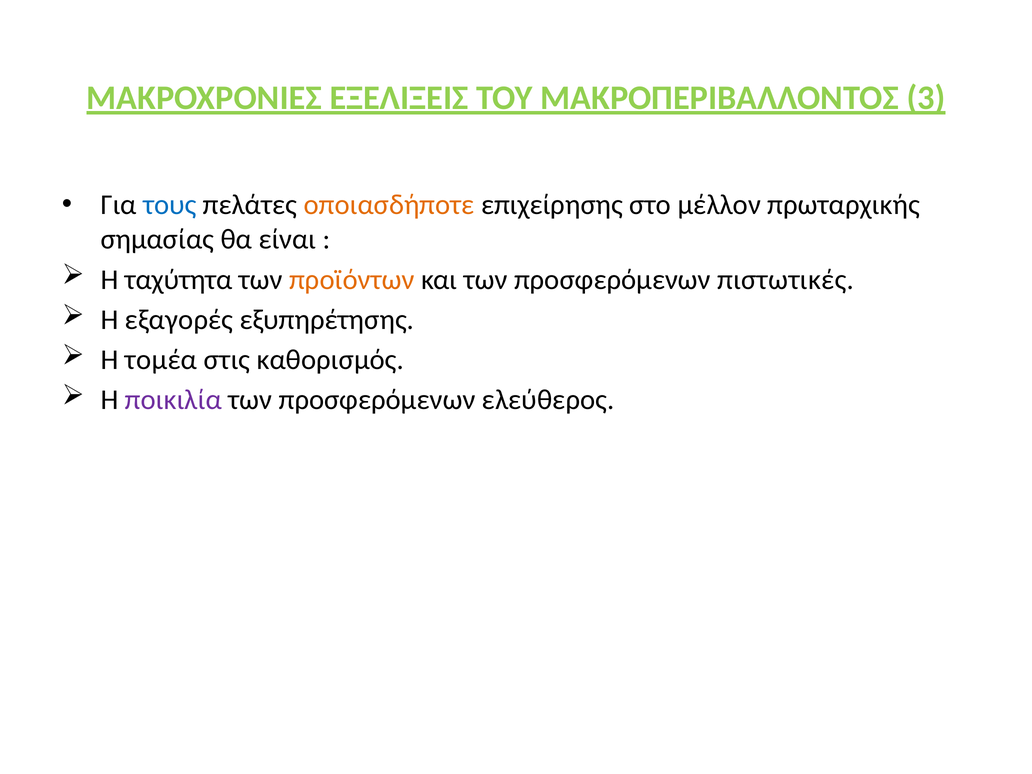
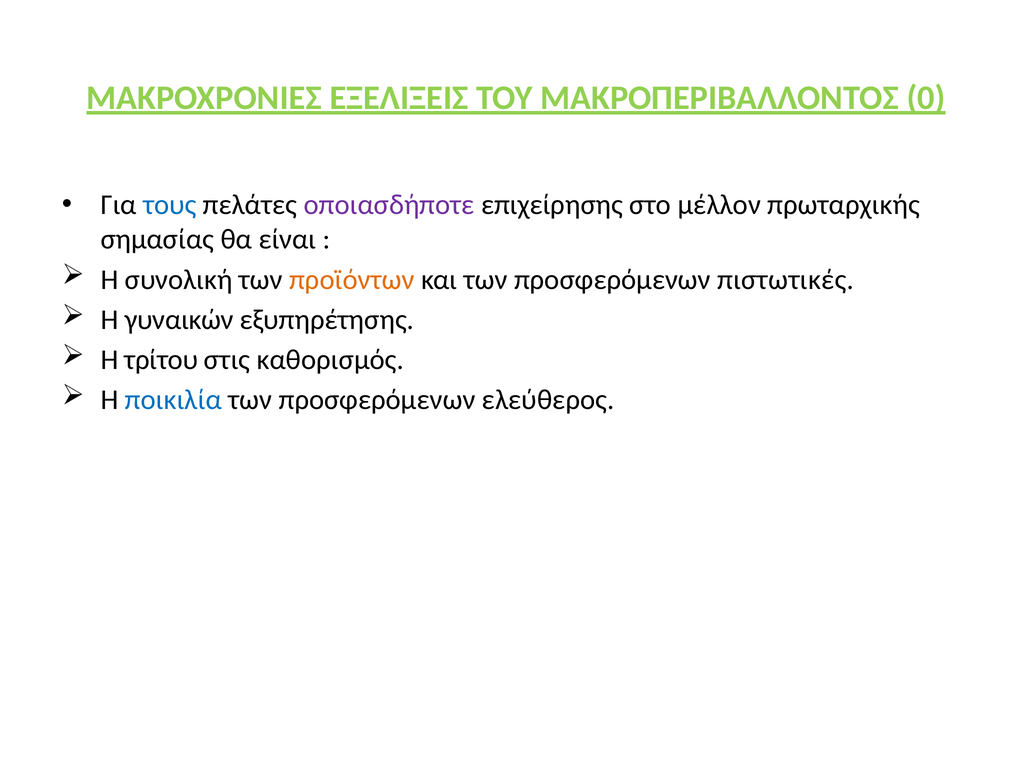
3: 3 -> 0 (926, 98)
οποιασδήποτε colour: orange -> purple (389, 205)
ταχύτητα: ταχύτητα -> συνολική (179, 280)
εξαγορές: εξαγορές -> γυναικών (179, 320)
τομέα: τομέα -> τρίτου (161, 360)
ποικιλία colour: purple -> blue (173, 400)
